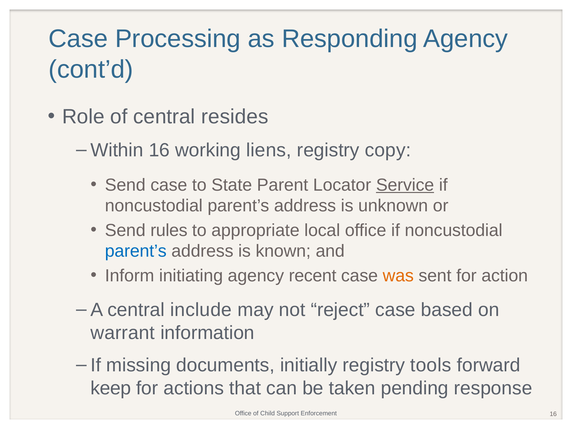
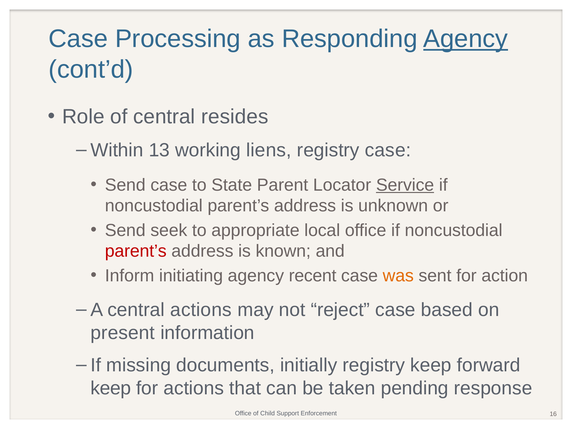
Agency underline: none -> present (466, 39)
Within 16: 16 -> 13 (159, 150)
registry copy: copy -> case (388, 150)
rules: rules -> seek (169, 230)
parent’s colour: blue -> red (136, 251)
central include: include -> actions (201, 310)
warrant: warrant -> present (123, 333)
registry tools: tools -> keep (431, 365)
